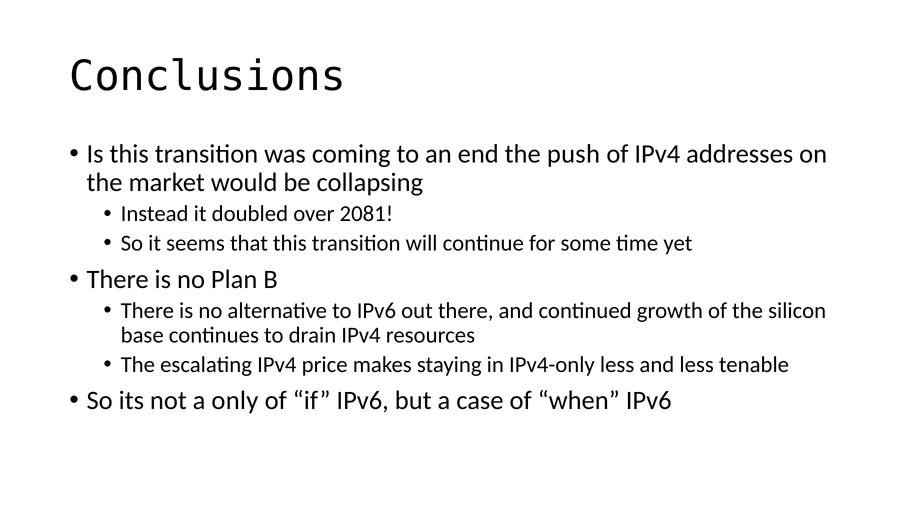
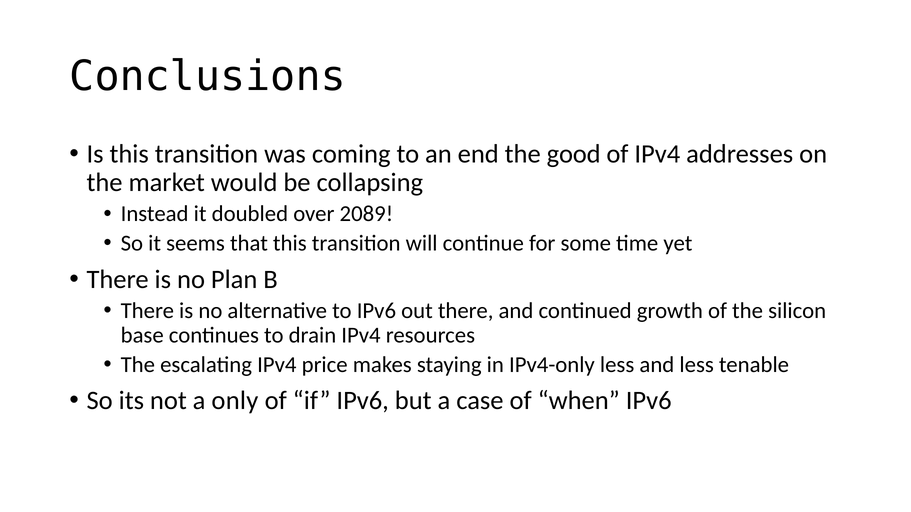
push: push -> good (574, 154)
2081: 2081 -> 2089 (366, 214)
